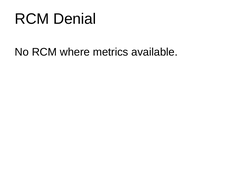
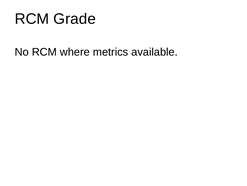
Denial: Denial -> Grade (75, 19)
